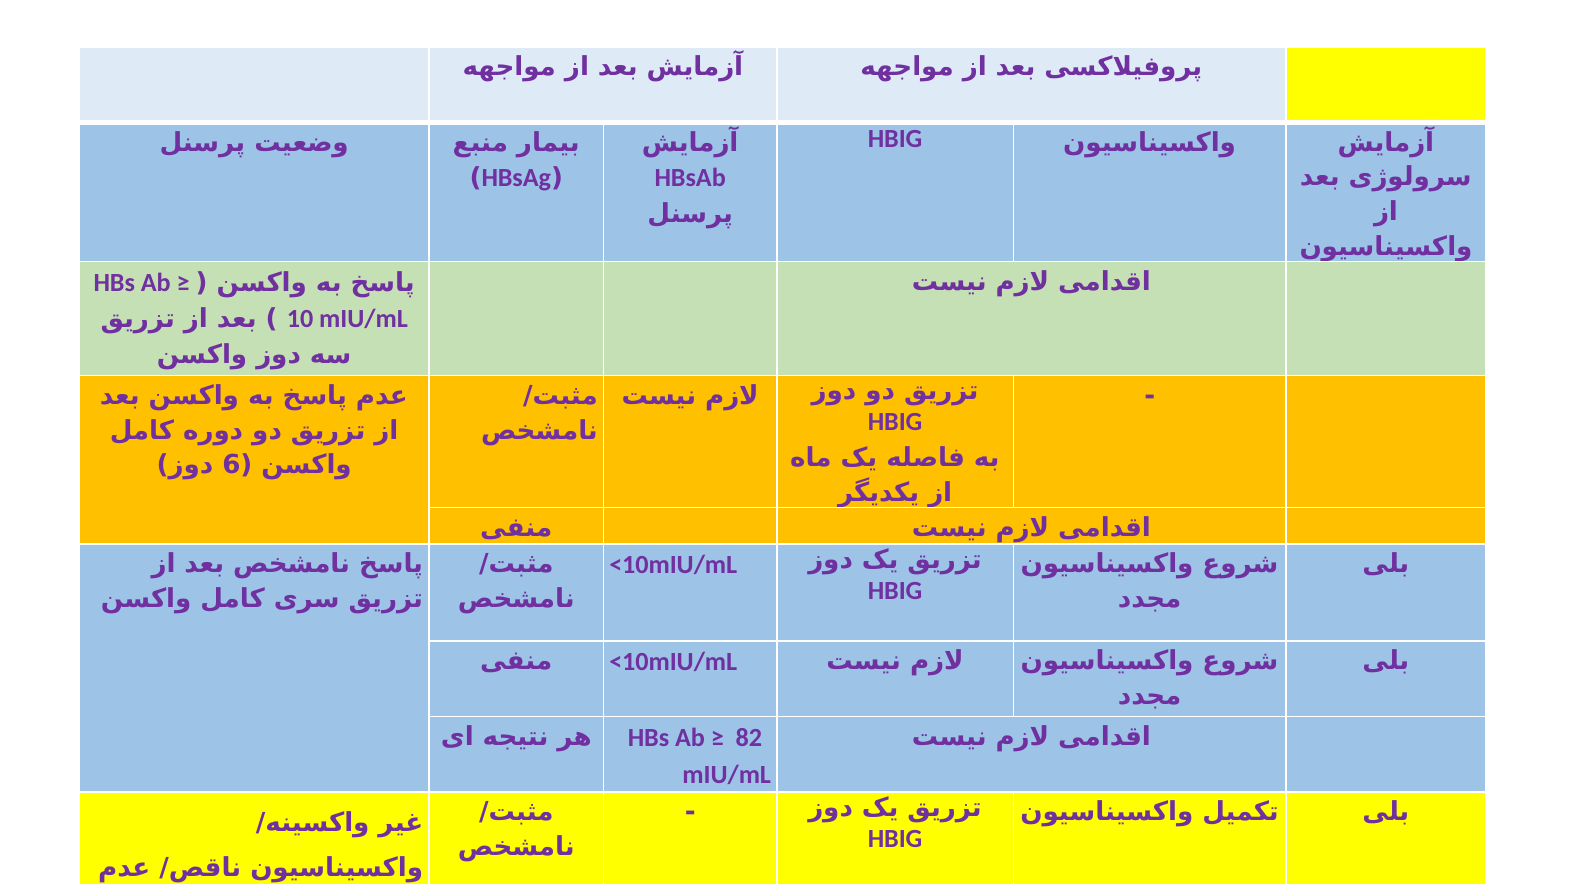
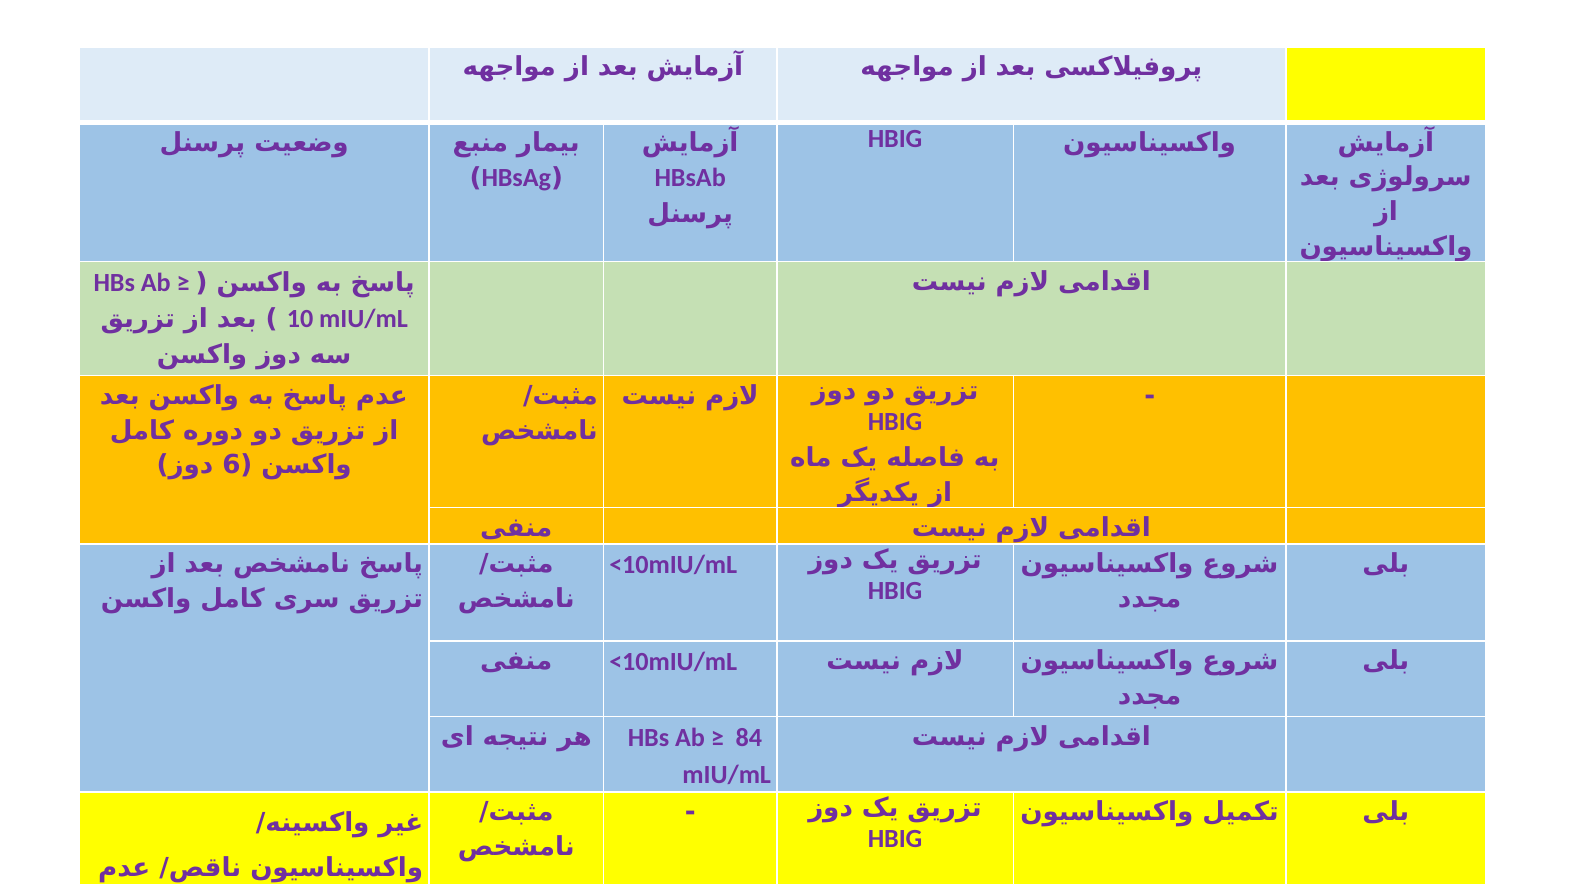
82: 82 -> 84 (749, 737)
